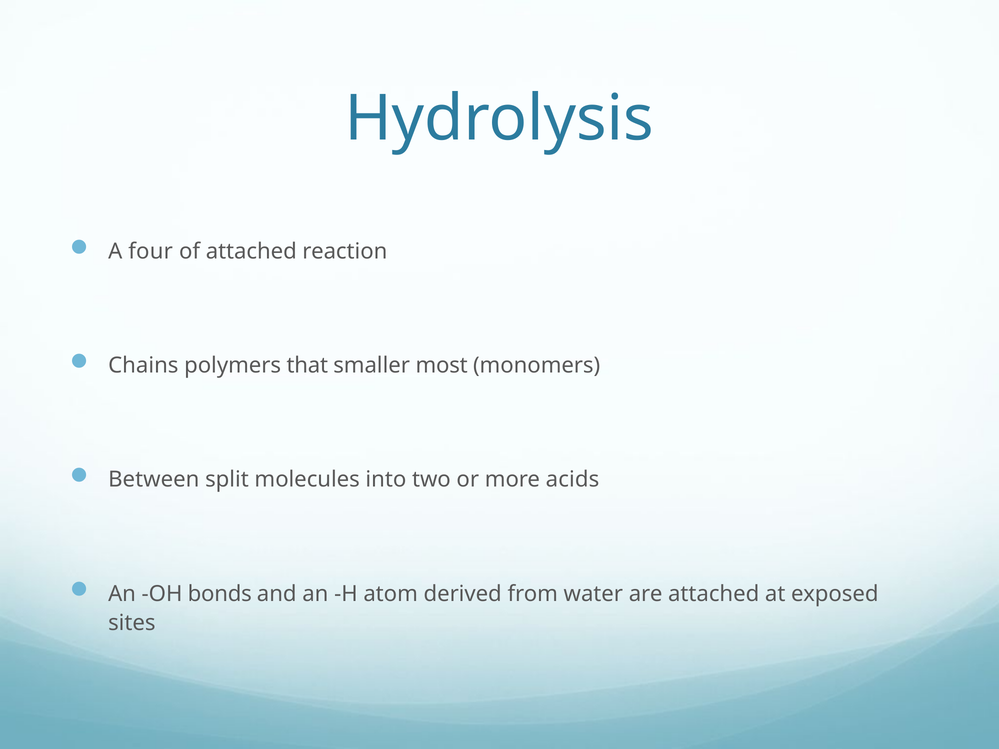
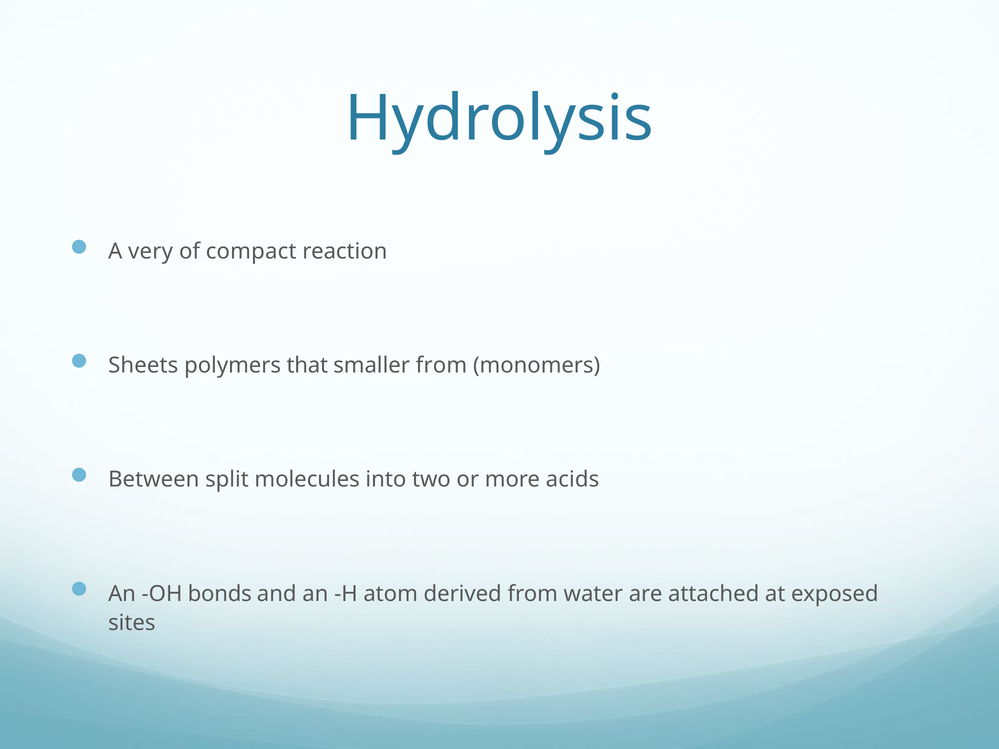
four: four -> very (151, 252)
of attached: attached -> compact (251, 252)
Chains: Chains -> Sheets (143, 366)
smaller most: most -> from (441, 366)
